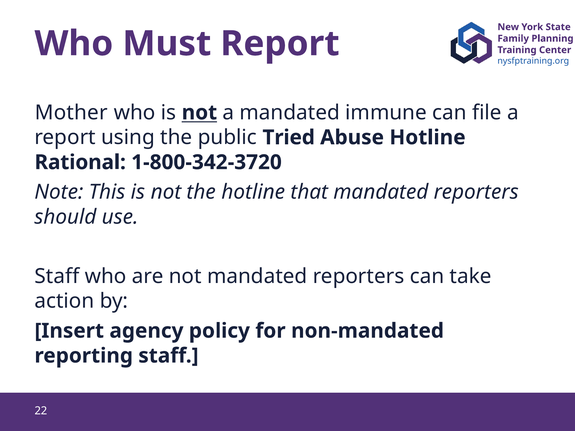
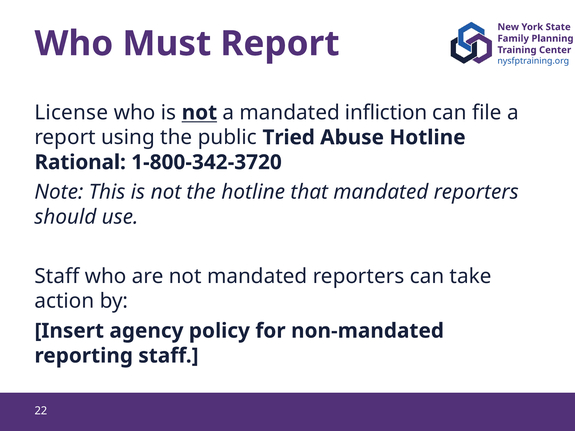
Mother: Mother -> License (71, 113)
immune: immune -> infliction (386, 113)
